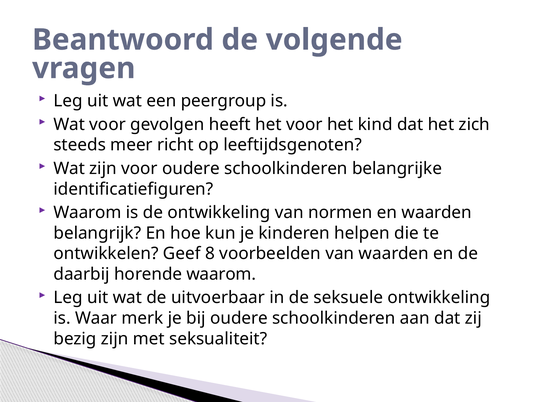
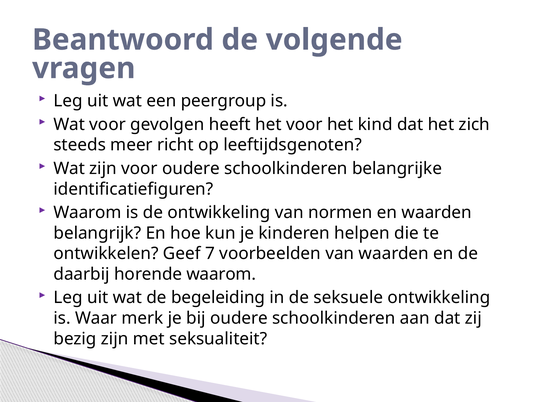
8: 8 -> 7 (210, 254)
uitvoerbaar: uitvoerbaar -> begeleiding (218, 298)
